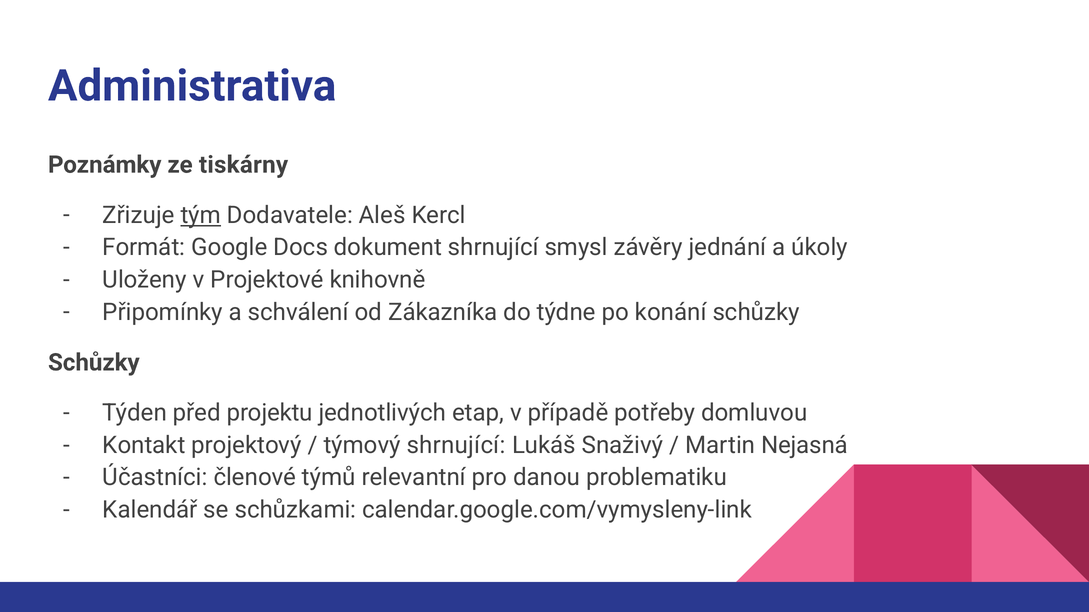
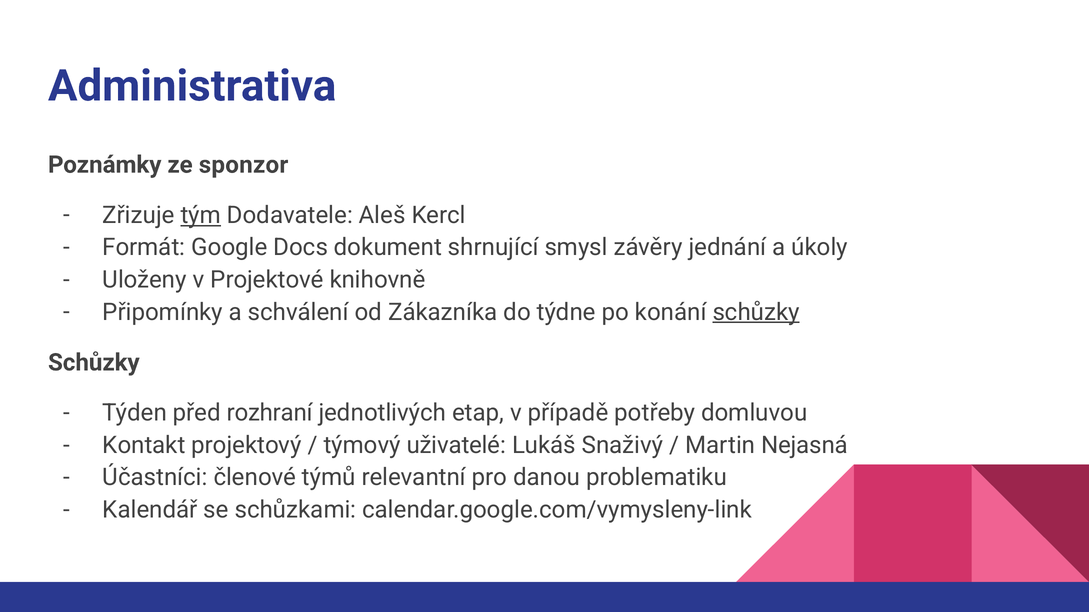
tiskárny: tiskárny -> sponzor (244, 165)
schůzky underline: none -> present (756, 312)
projektu: projektu -> rozhraní (270, 413)
týmový shrnující: shrnující -> uživatelé (456, 446)
